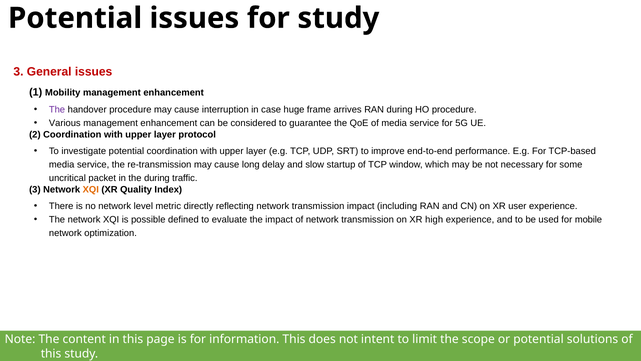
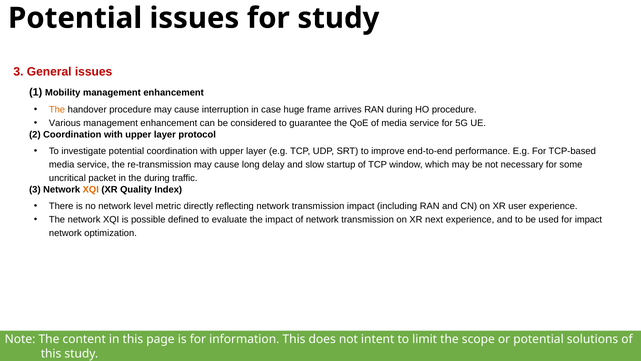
The colour: purple -> orange (57, 110)
high: high -> next (434, 220)
for mobile: mobile -> impact (588, 220)
